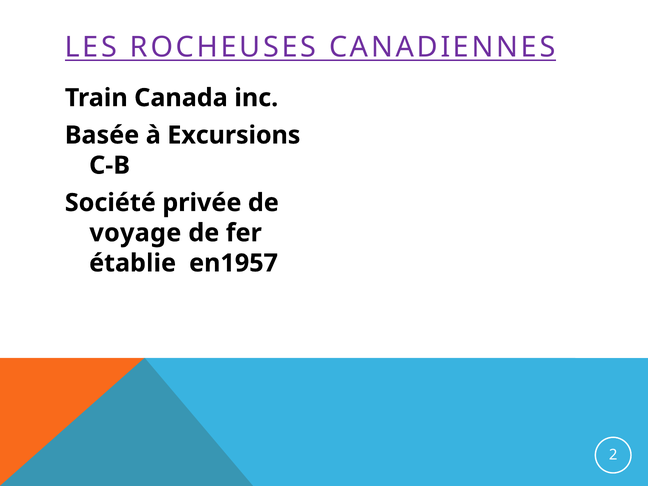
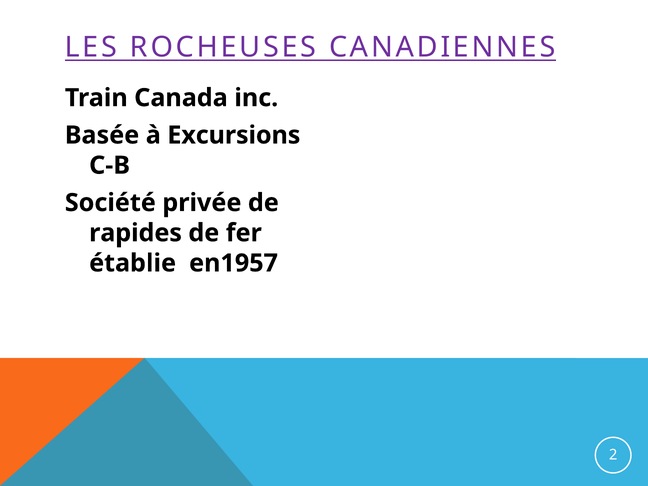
voyage: voyage -> rapides (136, 233)
